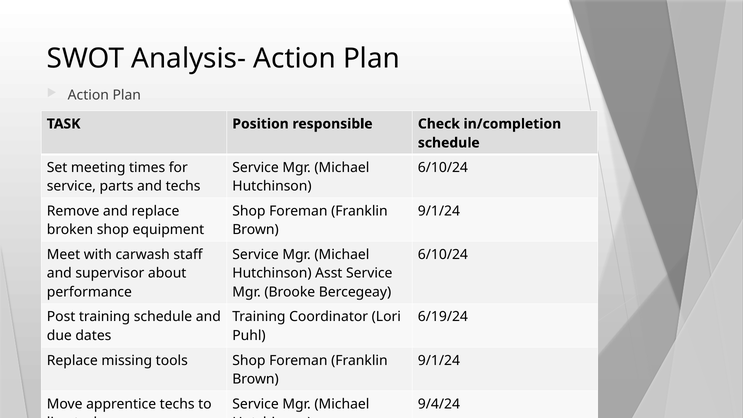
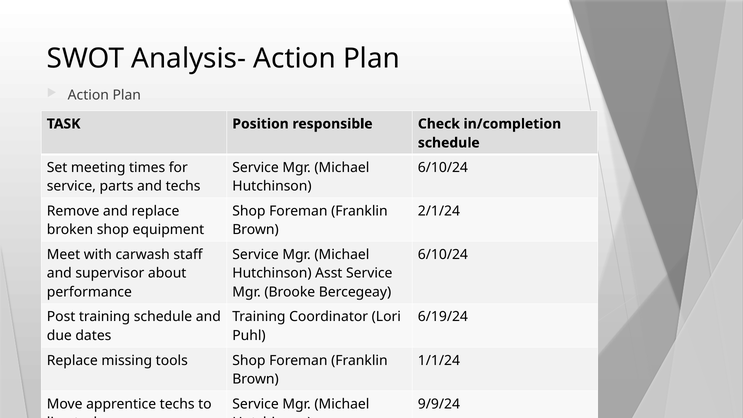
9/1/24: 9/1/24 -> 2/1/24 (439, 211)
9/1/24: 9/1/24 -> 1/1/24 (439, 360)
9/4/24: 9/4/24 -> 9/9/24 (439, 404)
